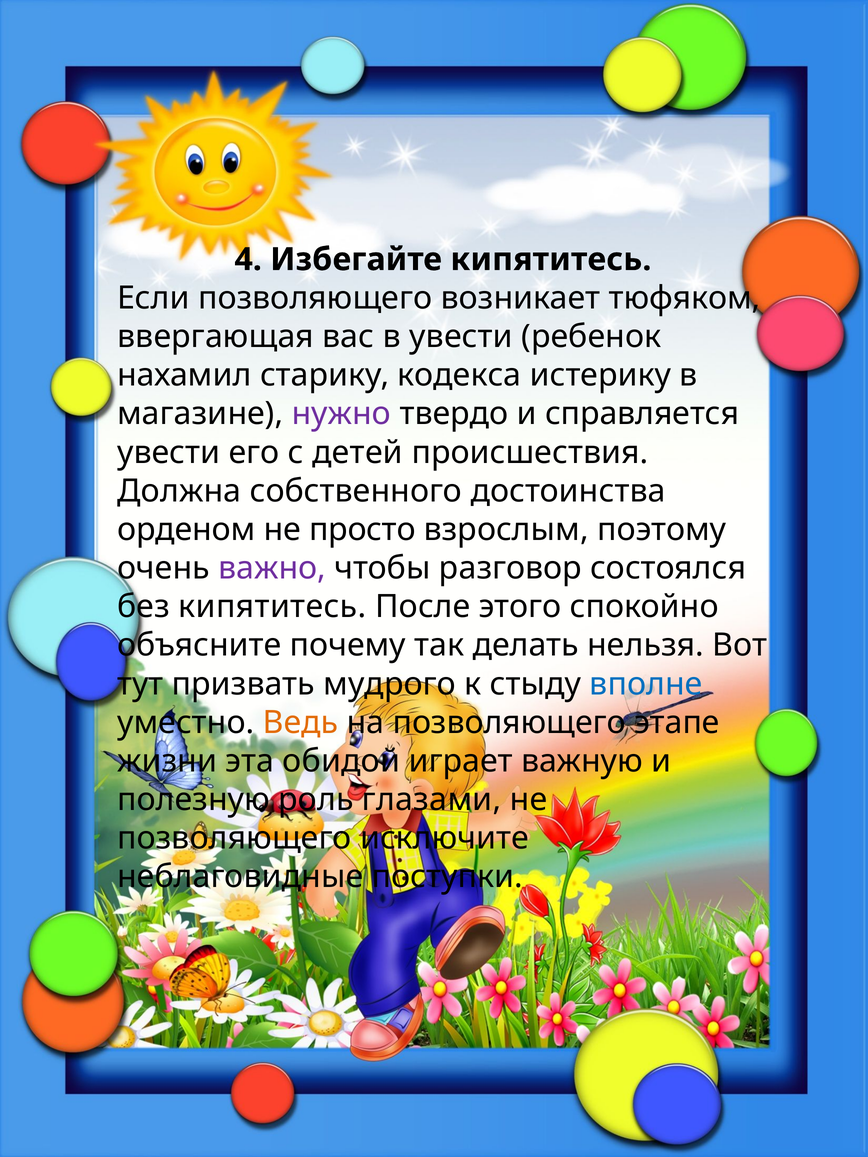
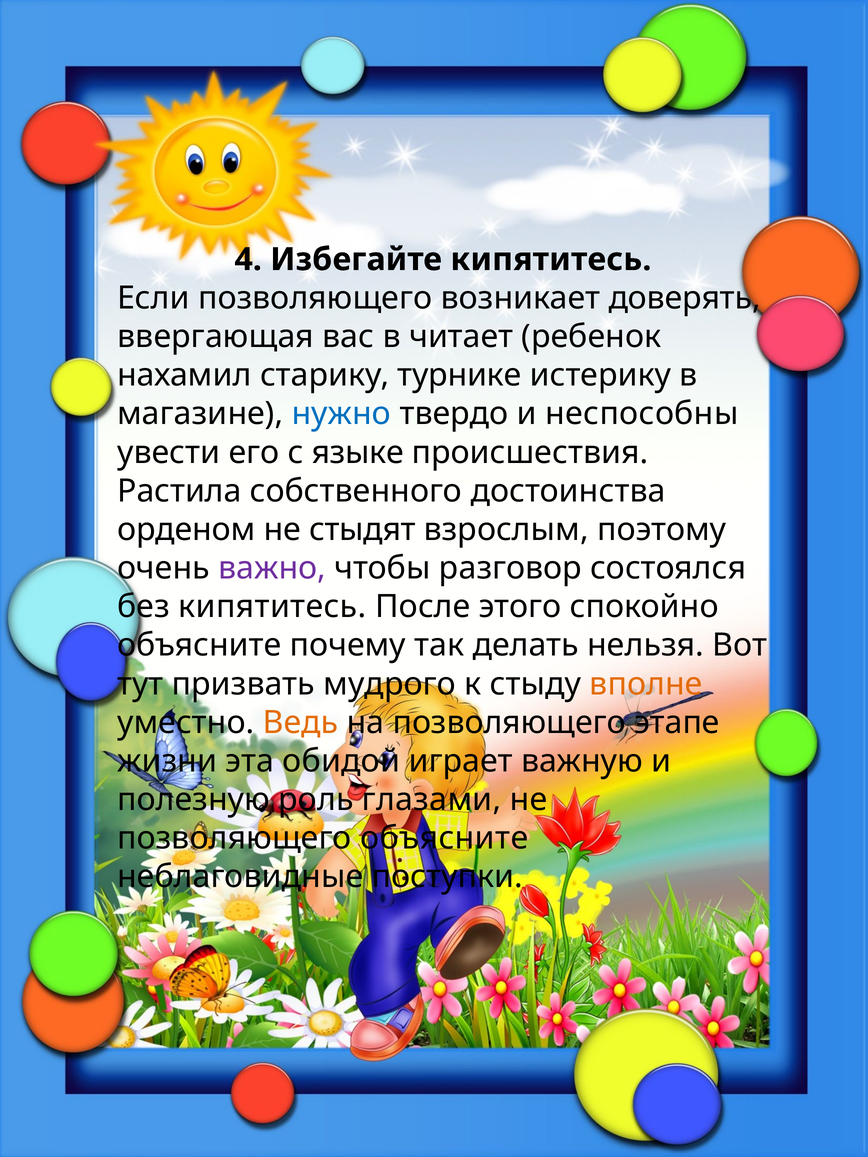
тюфяком: тюфяком -> доверять (685, 298)
в увести: увести -> читает (461, 337)
кодекса: кодекса -> турнике (459, 375)
нужно colour: purple -> blue (341, 414)
справляется: справляется -> неспособны (642, 414)
детей: детей -> языке (358, 453)
Должна: Должна -> Растила (179, 491)
просто: просто -> стыдят (362, 530)
вполне colour: blue -> orange (646, 684)
позволяющего исключите: исключите -> объясните (444, 838)
